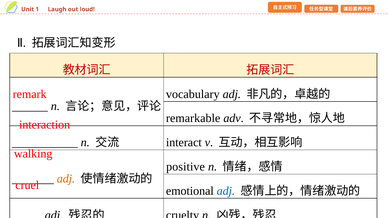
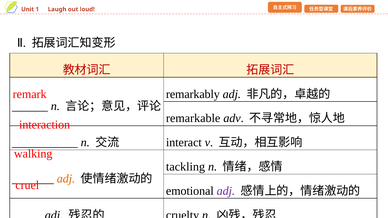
vocabulary: vocabulary -> remarkably (193, 94)
positive: positive -> tackling (186, 167)
adj colour: blue -> purple (226, 191)
